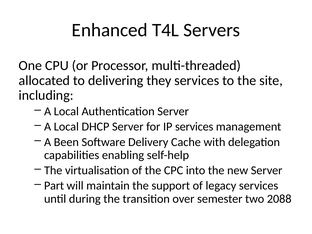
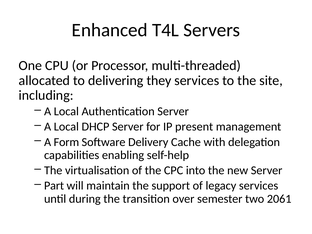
IP services: services -> present (194, 127)
Been: Been -> Form (66, 142)
2088: 2088 -> 2061 (279, 199)
